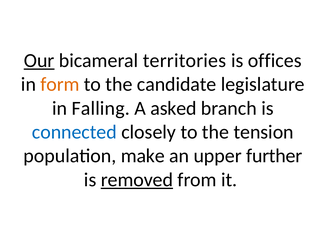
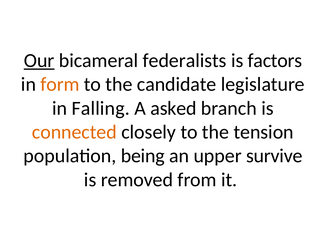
territories: territories -> federalists (185, 61)
offices: offices -> factors (275, 61)
connected colour: blue -> orange (74, 132)
make: make -> being (143, 156)
further: further -> survive (274, 156)
removed underline: present -> none (137, 180)
